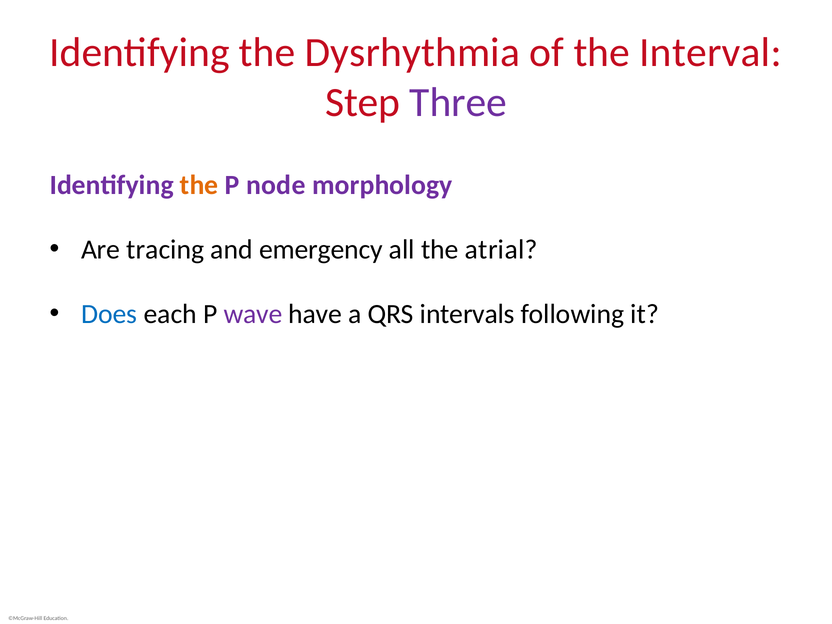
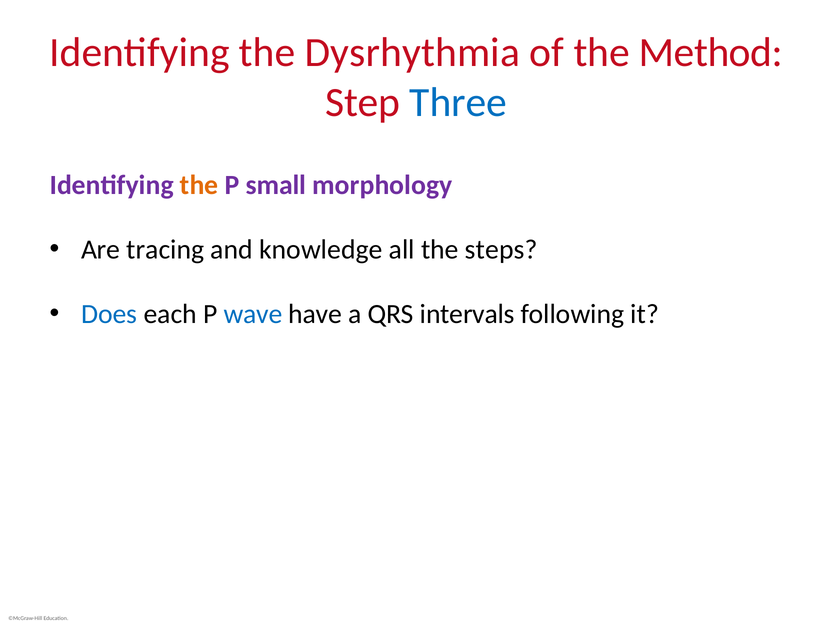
Interval: Interval -> Method (711, 53)
Three colour: purple -> blue (458, 103)
node: node -> small (276, 185)
emergency: emergency -> knowledge (321, 250)
atrial: atrial -> steps (501, 250)
wave colour: purple -> blue (253, 314)
